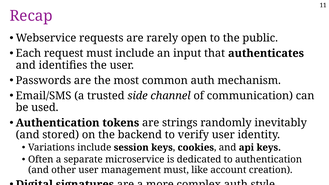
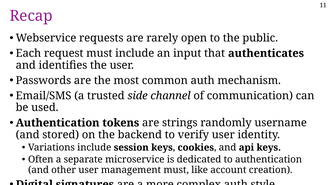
inevitably: inevitably -> username (281, 123)
